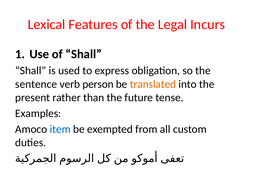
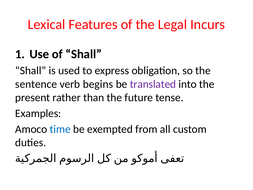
person: person -> begins (98, 84)
translated colour: orange -> purple (153, 84)
item: item -> time (60, 129)
